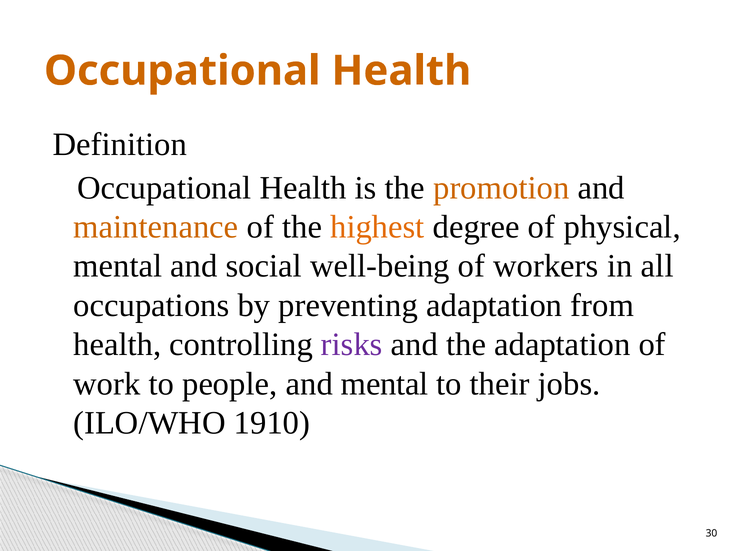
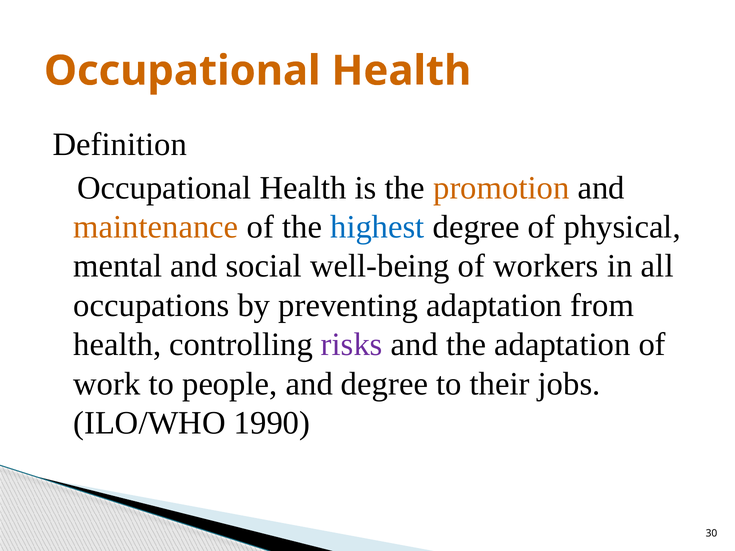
highest colour: orange -> blue (377, 227)
and mental: mental -> degree (384, 384)
1910: 1910 -> 1990 (272, 423)
